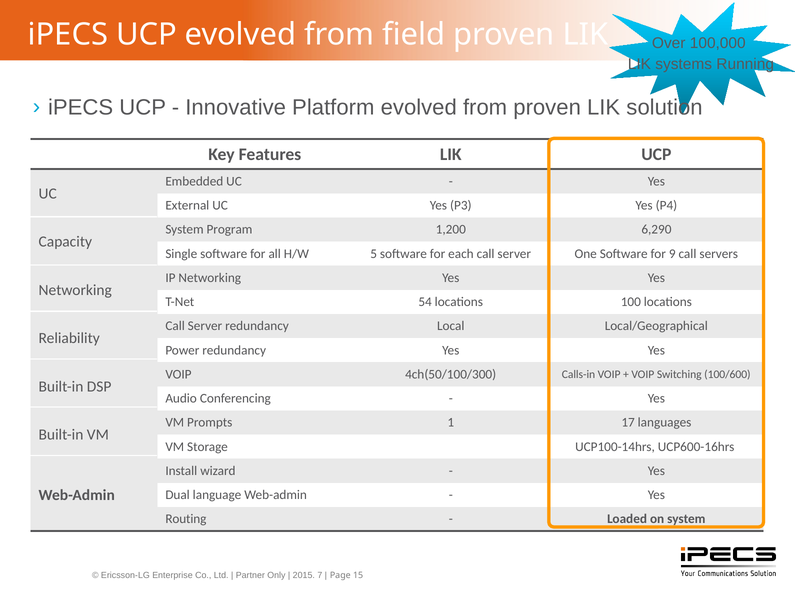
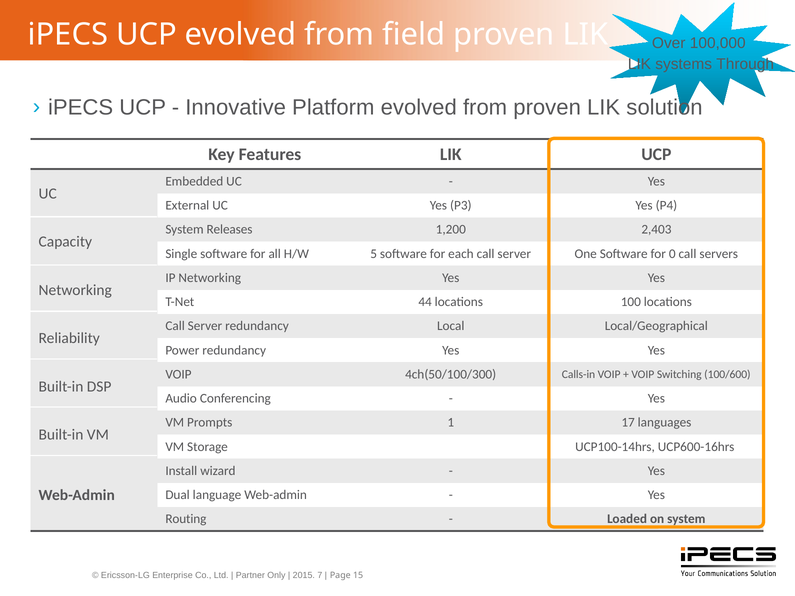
Running: Running -> Through (745, 64)
Program: Program -> Releases (229, 230)
6,290: 6,290 -> 2,403 (656, 230)
9: 9 -> 0 (672, 254)
54: 54 -> 44 (425, 302)
